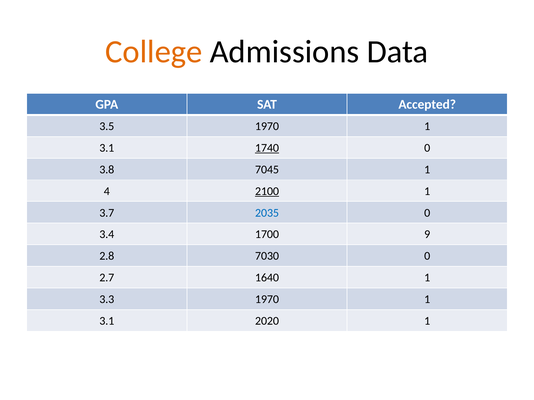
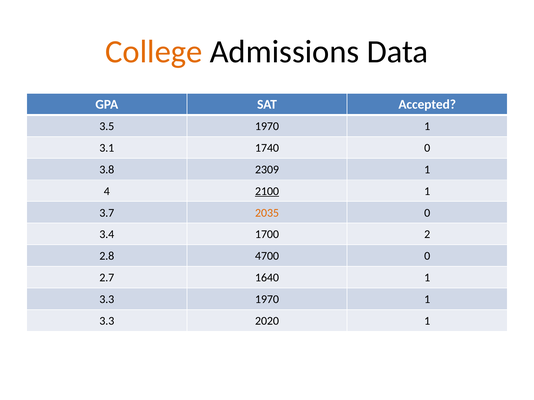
1740 underline: present -> none (267, 148)
7045: 7045 -> 2309 (267, 170)
2035 colour: blue -> orange (267, 213)
9: 9 -> 2 (427, 235)
7030: 7030 -> 4700 (267, 256)
3.1: 3.1 -> 3.3 (107, 321)
